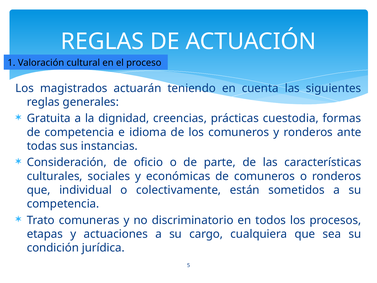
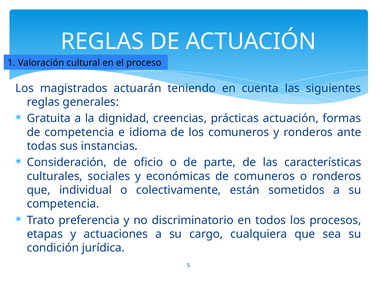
prácticas cuestodia: cuestodia -> actuación (291, 118)
comuneras: comuneras -> preferencia (89, 220)
